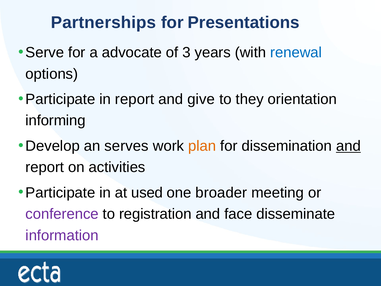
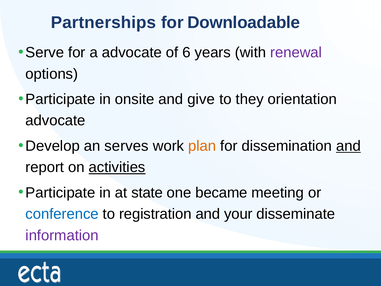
Presentations: Presentations -> Downloadable (244, 22)
3: 3 -> 6 (186, 52)
renewal colour: blue -> purple (296, 52)
in report: report -> onsite (135, 99)
informing: informing -> advocate (55, 120)
activities underline: none -> present (117, 167)
used: used -> state (147, 192)
broader: broader -> became (221, 192)
conference colour: purple -> blue (62, 214)
face: face -> your (238, 214)
